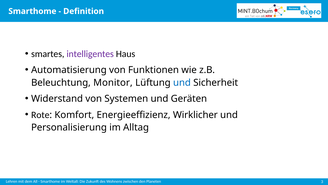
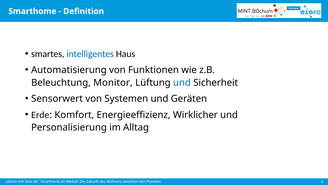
intelligentes colour: purple -> blue (90, 54)
Widerstand: Widerstand -> Sensorwert (57, 99)
Rote: Rote -> Erde (40, 115)
